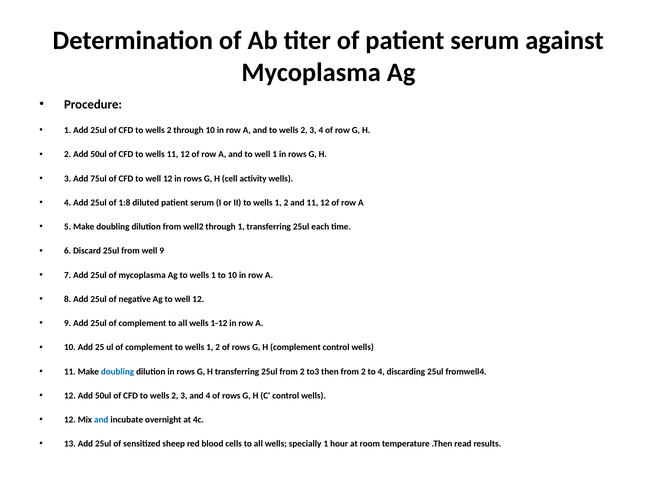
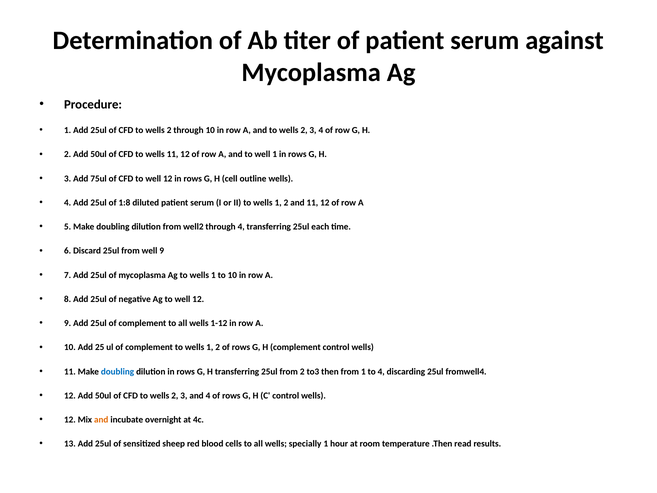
activity: activity -> outline (253, 178)
through 1: 1 -> 4 (241, 227)
then from 2: 2 -> 1 (363, 371)
and colour: blue -> orange (101, 420)
